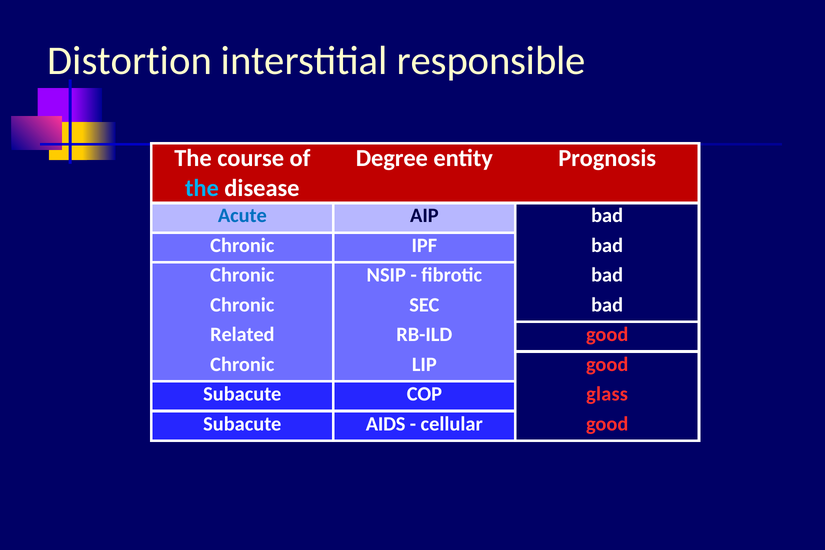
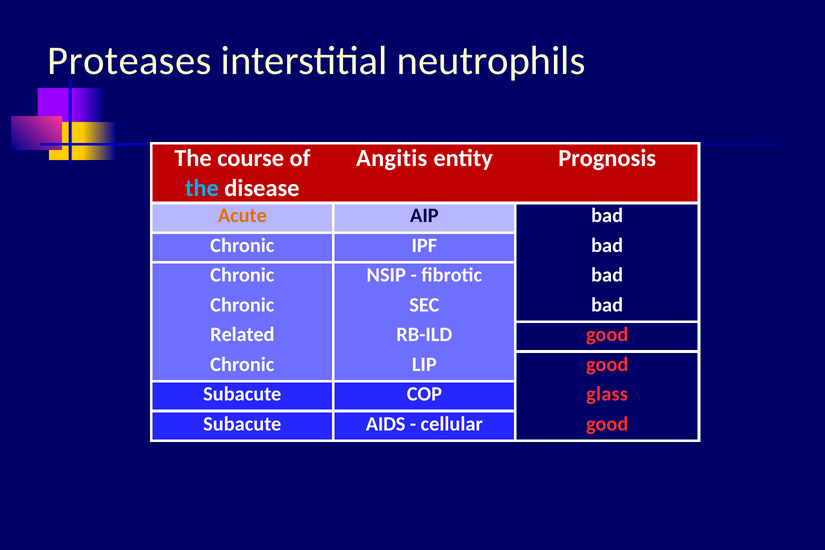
Distortion: Distortion -> Proteases (129, 61)
responsible: responsible -> neutrophils (491, 61)
Degree: Degree -> Angitis (392, 158)
Acute colour: blue -> orange (242, 216)
